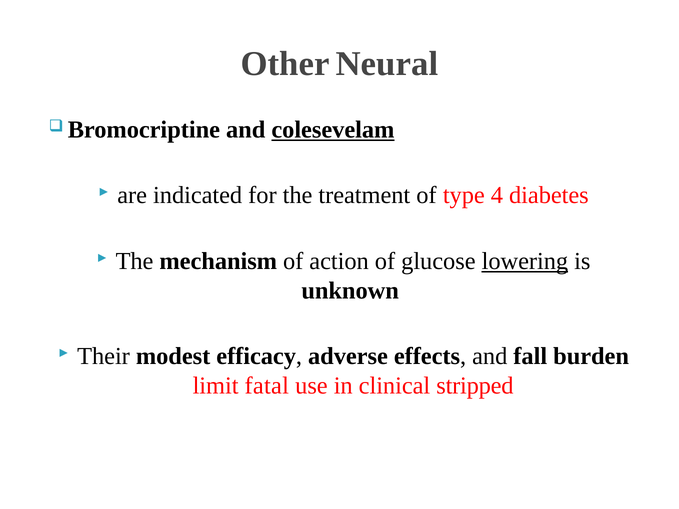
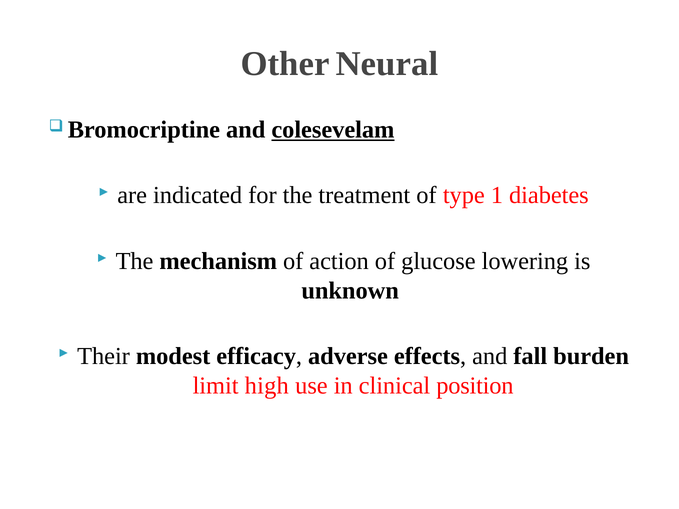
4: 4 -> 1 (497, 196)
lowering underline: present -> none (525, 261)
fatal: fatal -> high (267, 386)
stripped: stripped -> position (475, 386)
